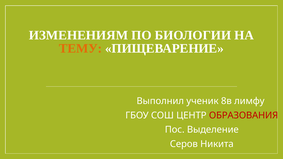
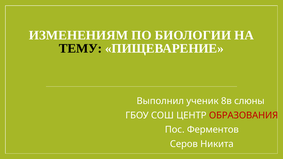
ТЕМУ colour: orange -> black (80, 49)
лимфу: лимфу -> слюны (249, 101)
Выделение: Выделение -> Ферментов (213, 130)
